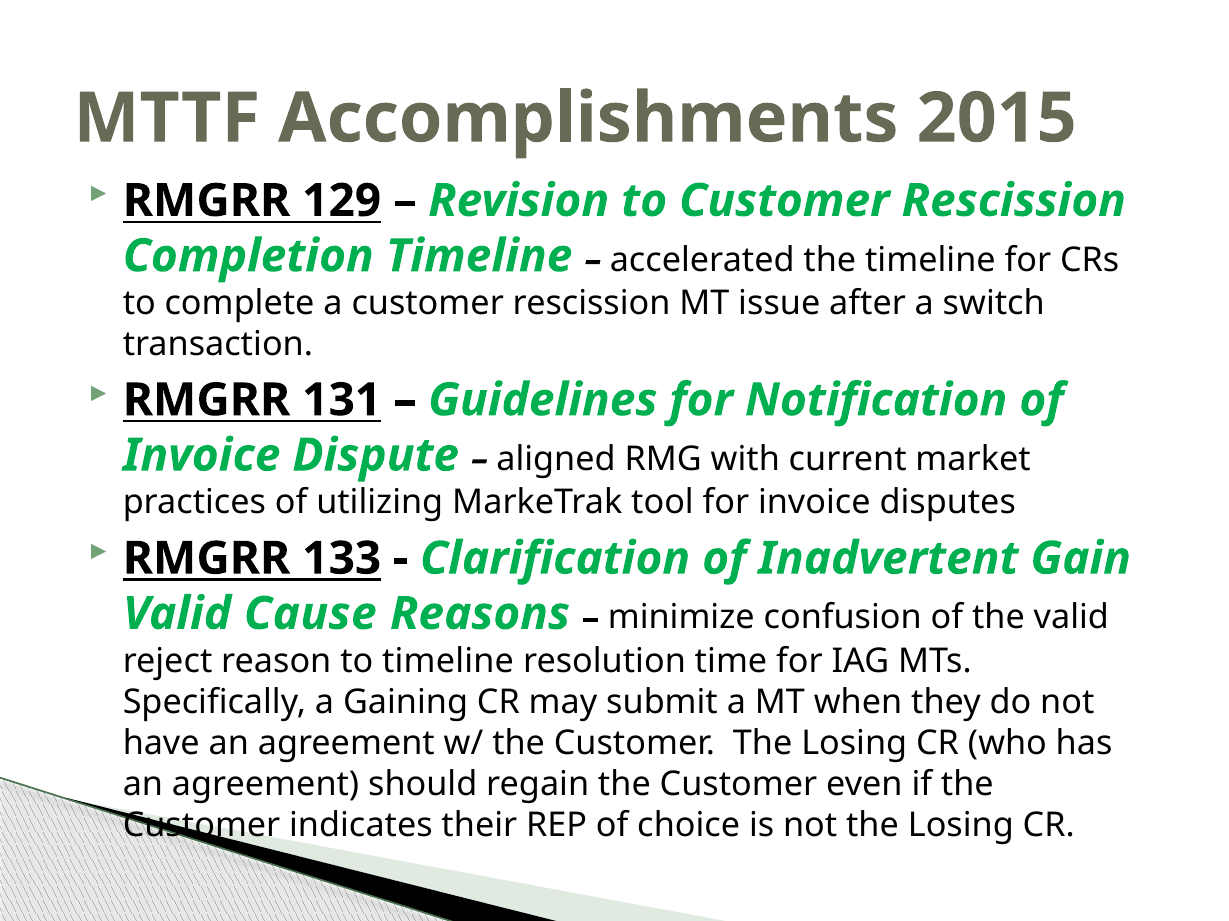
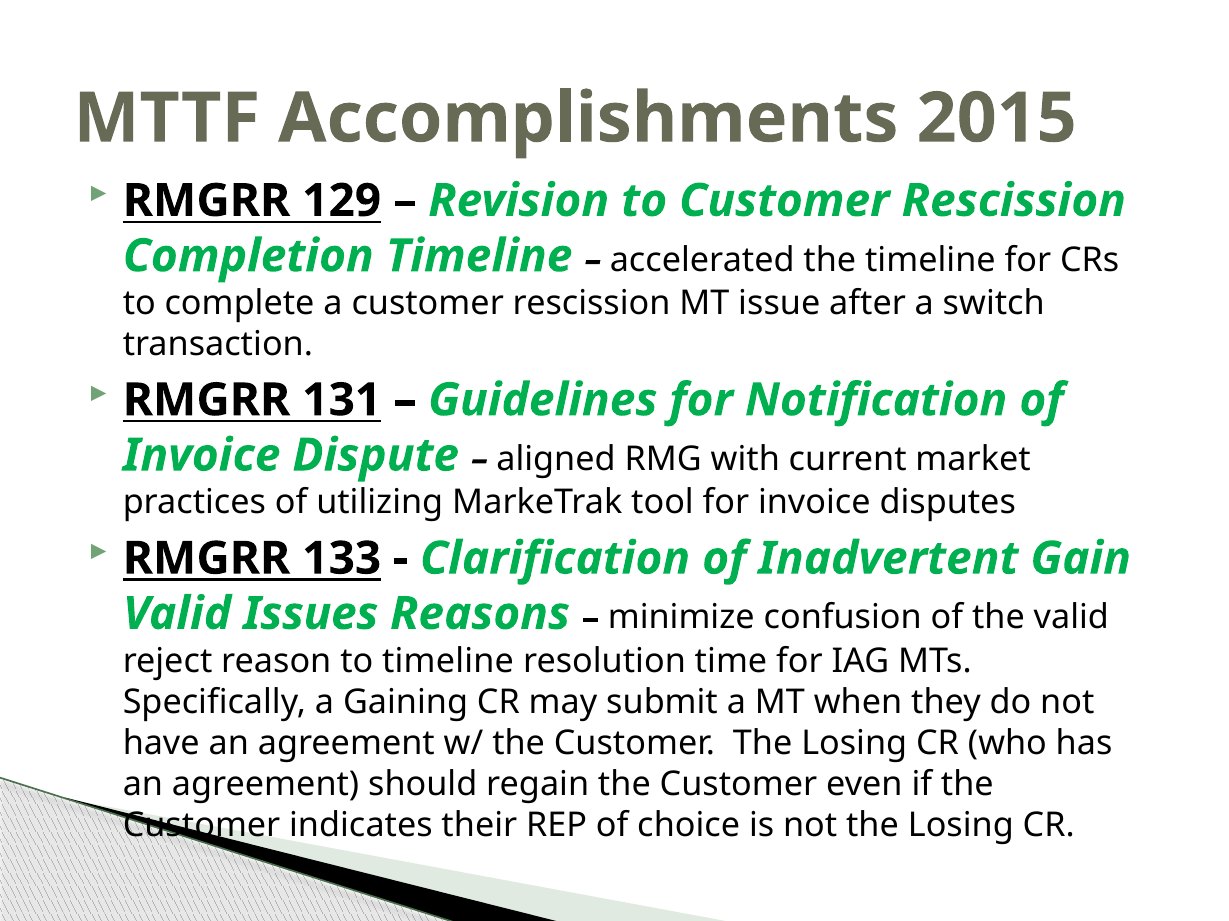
Cause: Cause -> Issues (311, 614)
